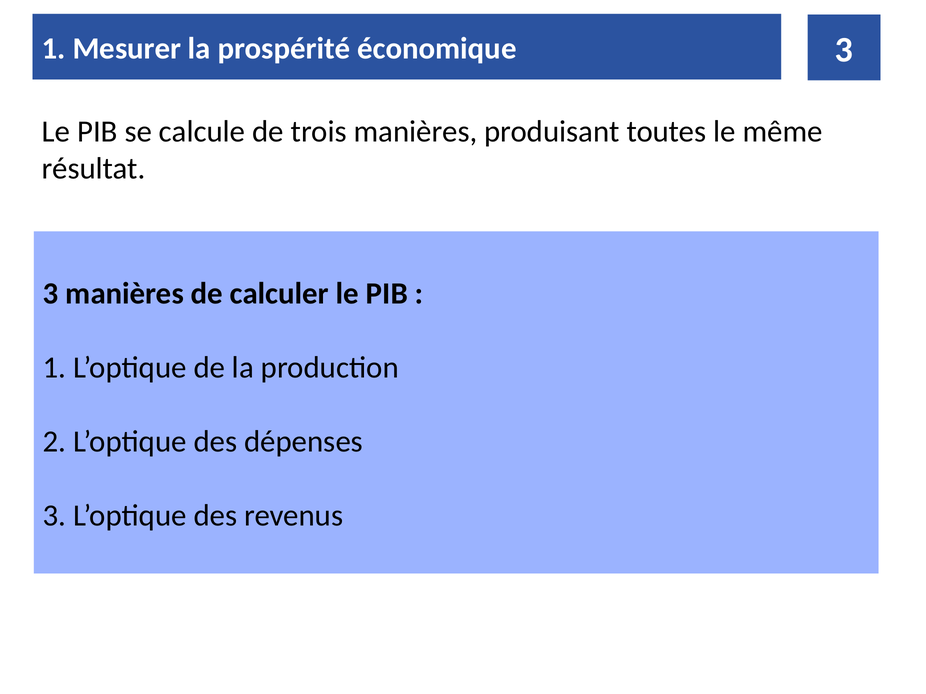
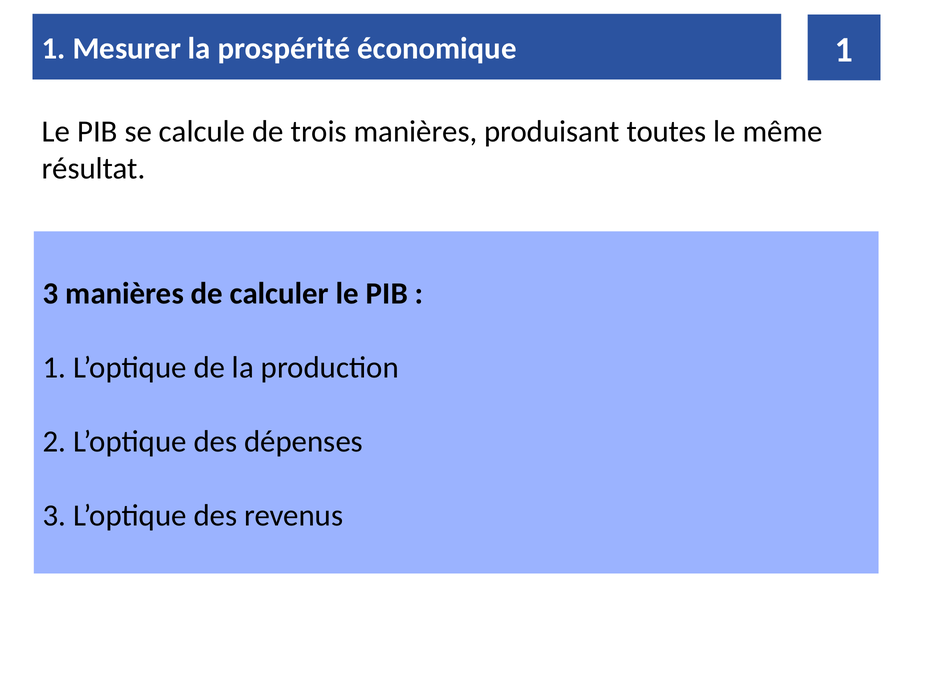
économique 3: 3 -> 1 (844, 50)
